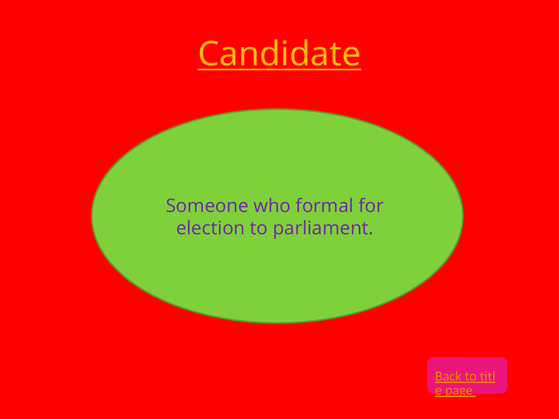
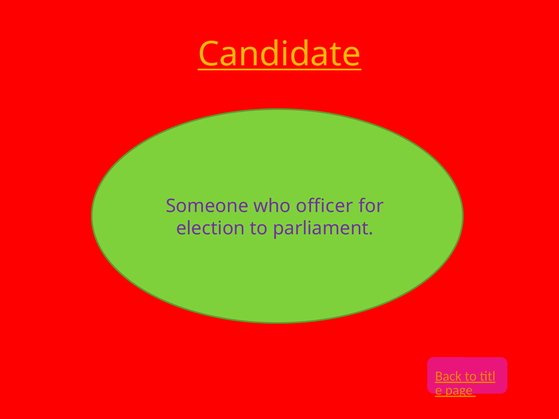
formal: formal -> officer (325, 206)
